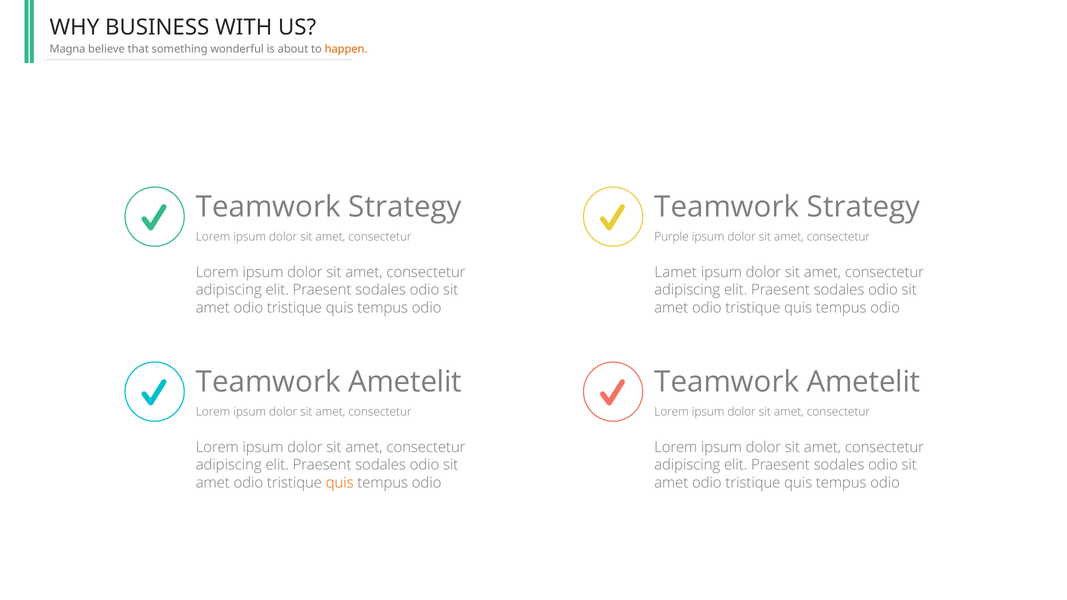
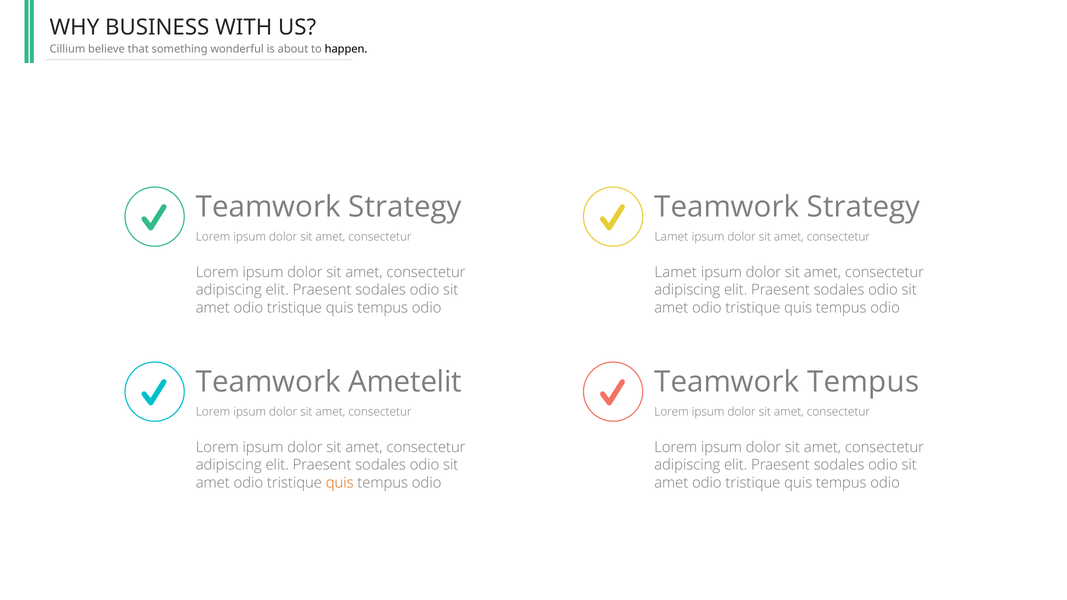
Magna: Magna -> Cillium (67, 49)
happen colour: orange -> black (346, 49)
Purple: Purple -> Lamet (671, 237)
Ametelit: Ametelit -> Tempus (863, 382)
